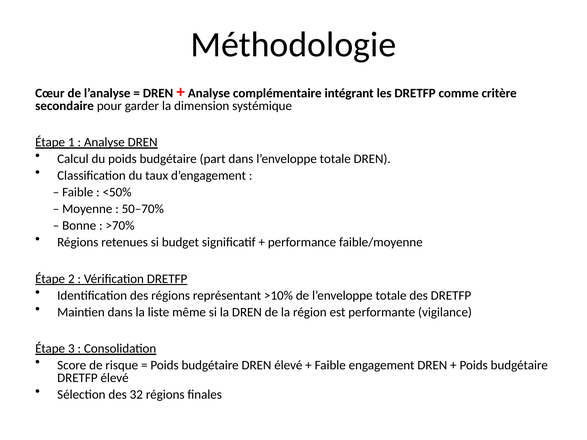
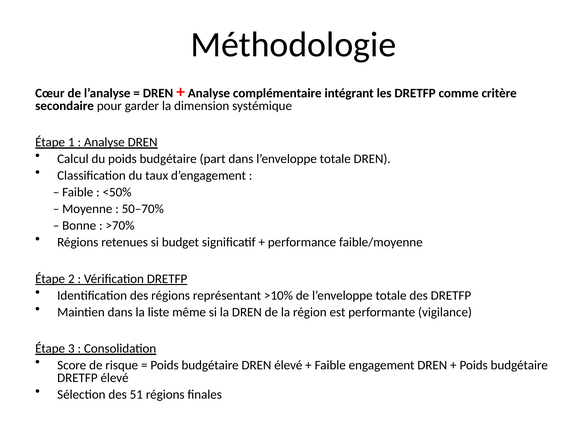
32: 32 -> 51 (136, 395)
